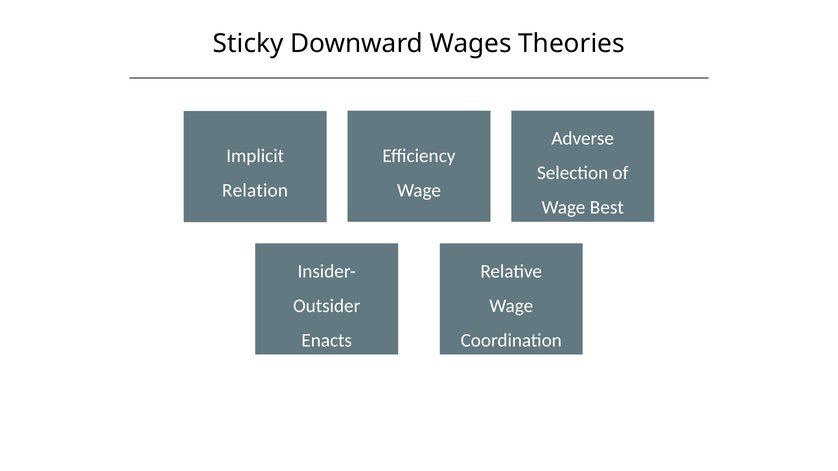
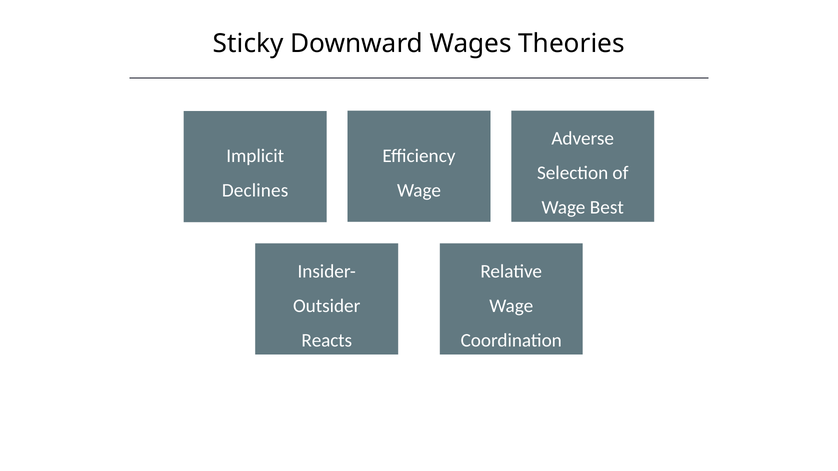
Relation: Relation -> Declines (255, 191)
Enacts: Enacts -> Reacts (327, 341)
